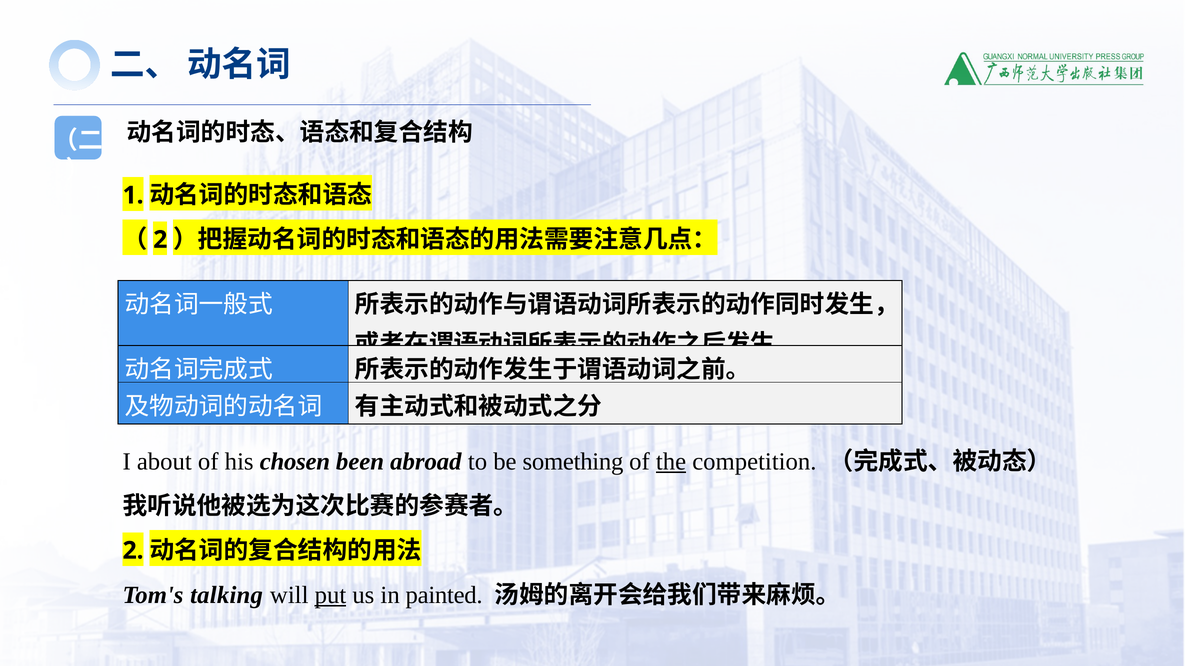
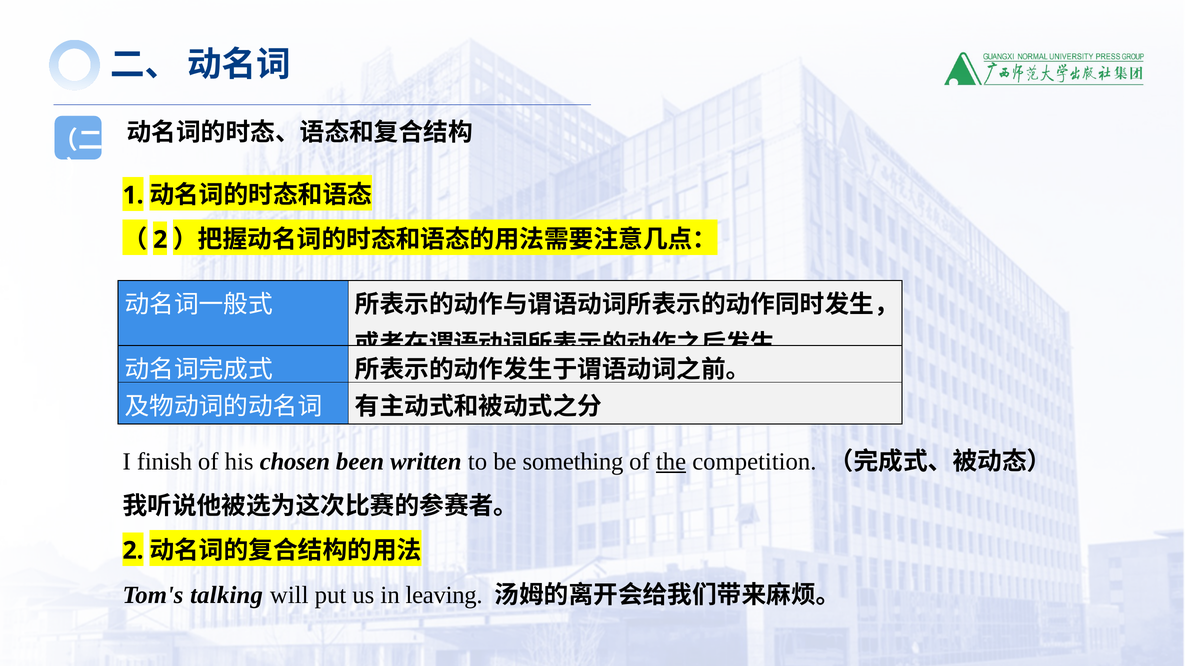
about: about -> finish (164, 462)
abroad: abroad -> written (426, 462)
put underline: present -> none (330, 595)
painted: painted -> leaving (444, 595)
